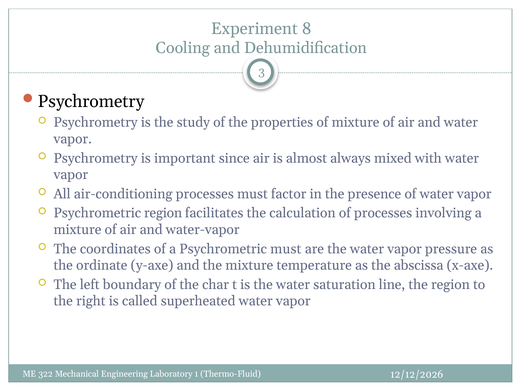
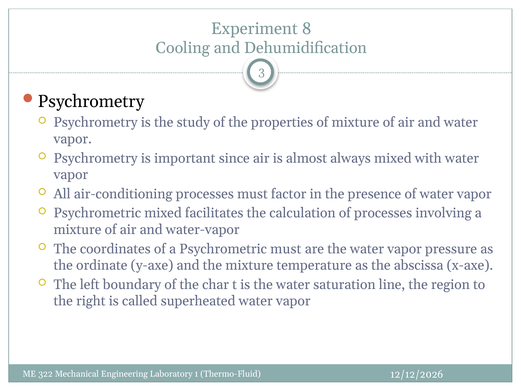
Psychrometric region: region -> mixed (163, 213)
